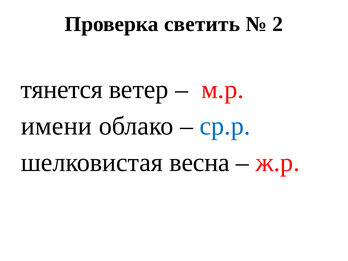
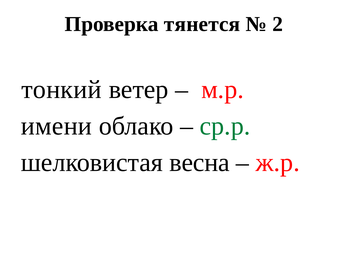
светить: светить -> тянется (202, 24)
тянется: тянется -> тонкий (61, 89)
ср.р colour: blue -> green (225, 126)
